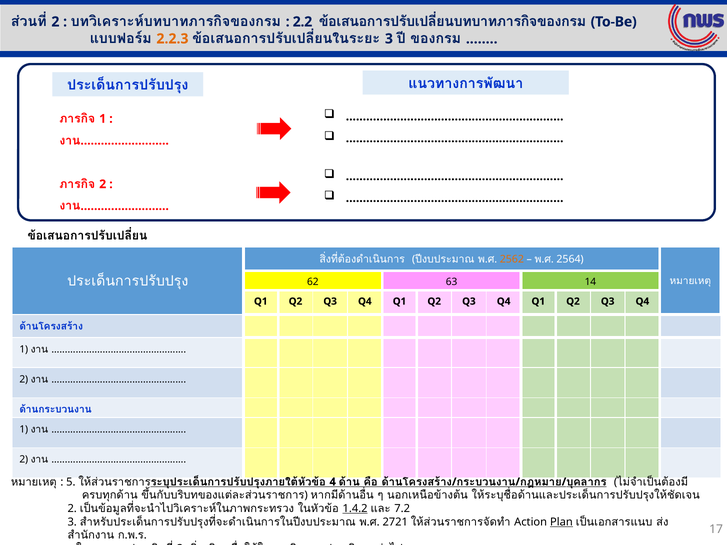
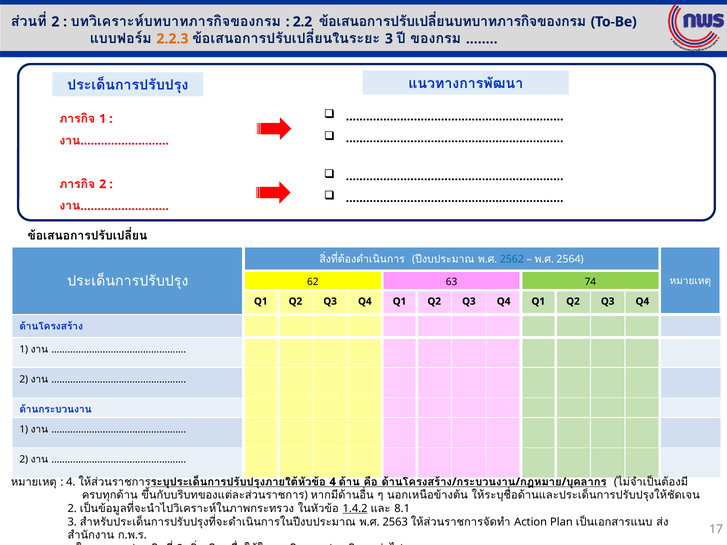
2562 colour: orange -> blue (512, 260)
14: 14 -> 74 (590, 282)
5: 5 -> 4 (71, 482)
7.2: 7.2 -> 8.1 (402, 509)
2721: 2721 -> 2563 (395, 522)
Plan underline: present -> none (561, 522)
